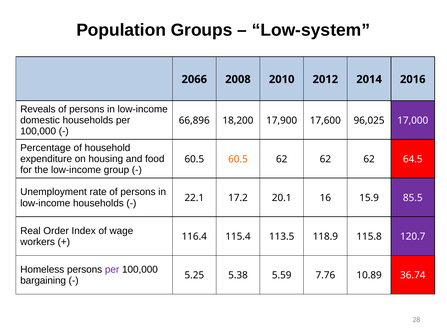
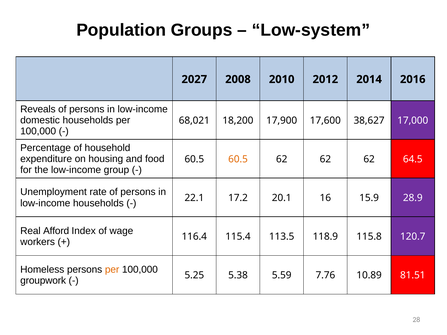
2066: 2066 -> 2027 (194, 79)
66,896: 66,896 -> 68,021 (194, 121)
96,025: 96,025 -> 38,627 (369, 121)
85.5: 85.5 -> 28.9 (413, 198)
Order: Order -> Afford (56, 231)
per colour: purple -> orange (112, 270)
bargaining: bargaining -> groupwork (43, 281)
36.74: 36.74 -> 81.51 (413, 276)
